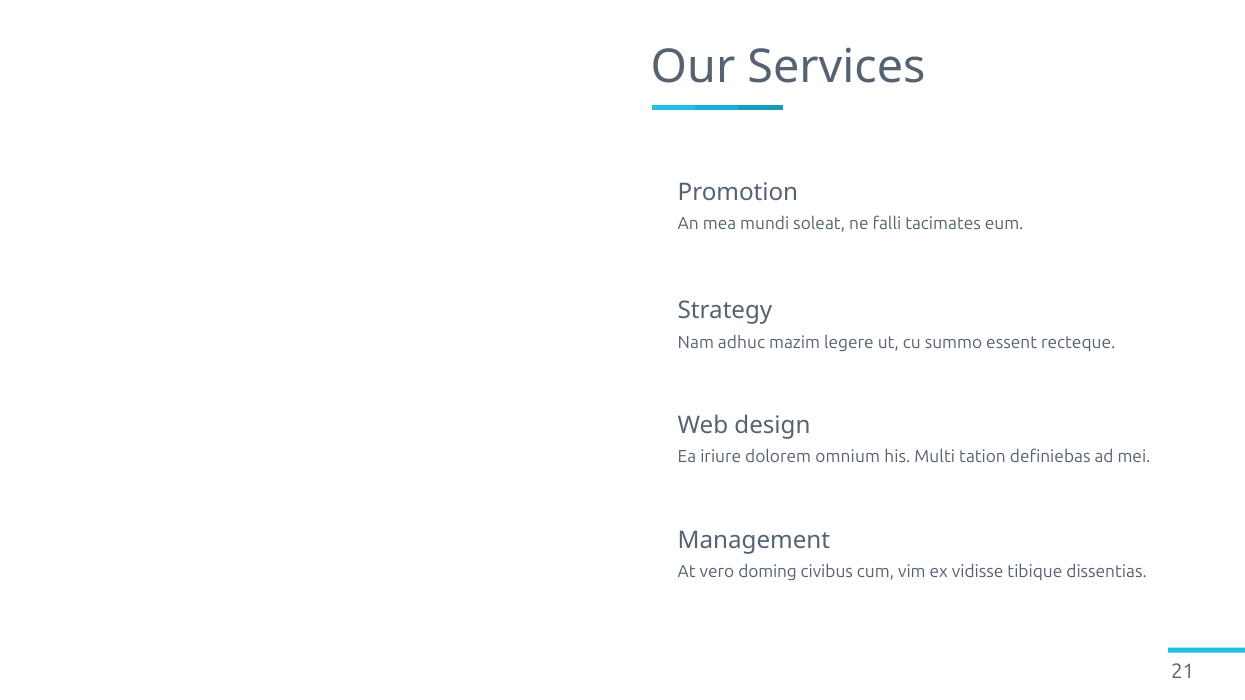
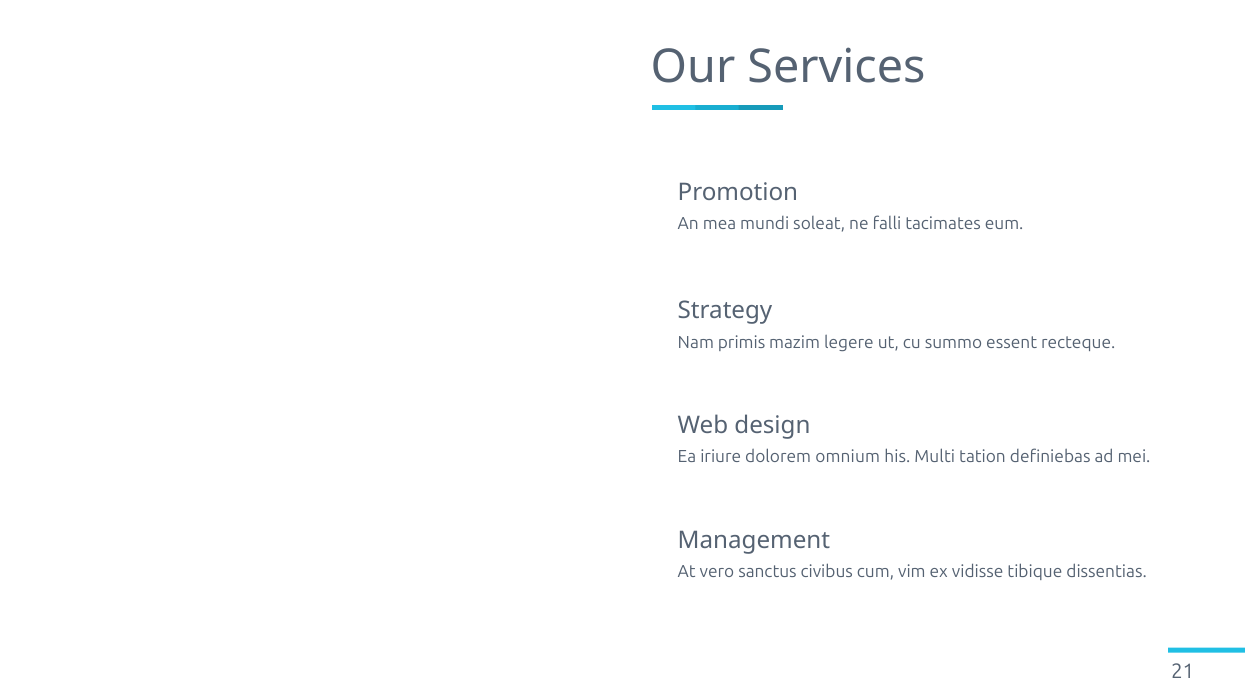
adhuc: adhuc -> primis (742, 342)
doming: doming -> sanctus (767, 572)
